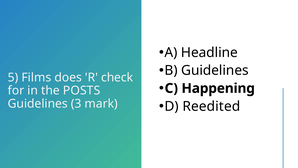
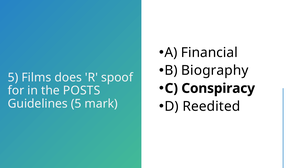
Headline: Headline -> Financial (209, 52)
B Guidelines: Guidelines -> Biography (215, 70)
check: check -> spoof (117, 77)
Happening: Happening -> Conspiracy (218, 88)
Guidelines 3: 3 -> 5 (76, 103)
